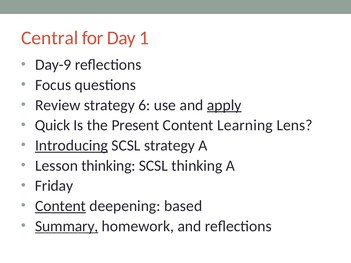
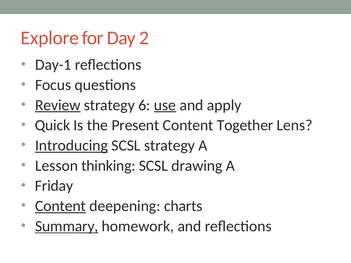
Central: Central -> Explore (50, 38)
1: 1 -> 2 (144, 38)
Day-9: Day-9 -> Day-1 (53, 65)
Review underline: none -> present (58, 105)
use underline: none -> present (165, 105)
apply underline: present -> none (224, 105)
Learning: Learning -> Together (245, 125)
SCSL thinking: thinking -> drawing (197, 166)
based: based -> charts (183, 206)
